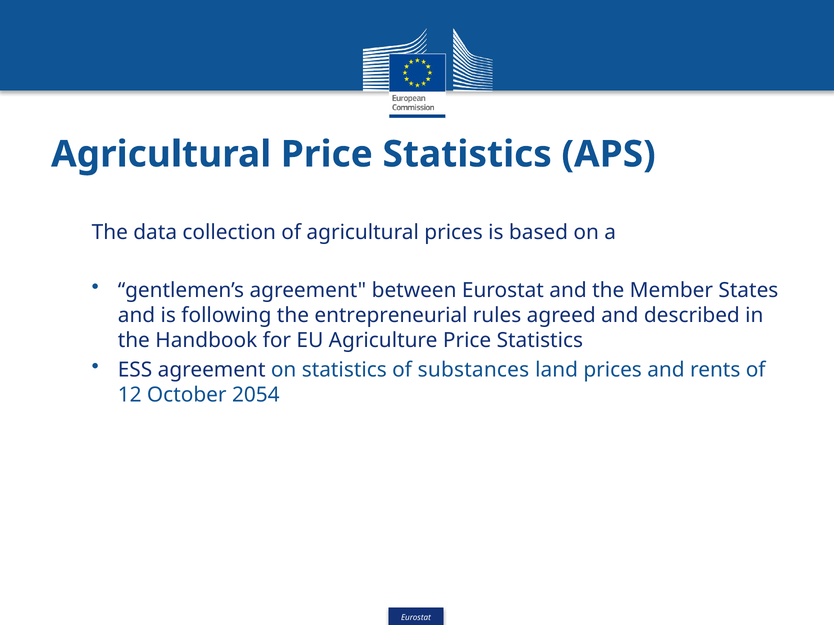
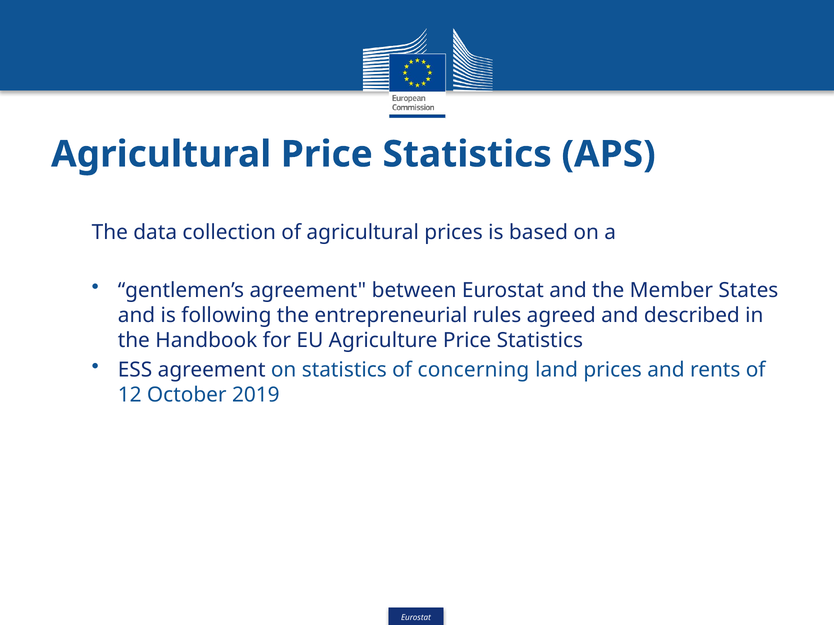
substances: substances -> concerning (473, 370)
2054: 2054 -> 2019 (256, 395)
